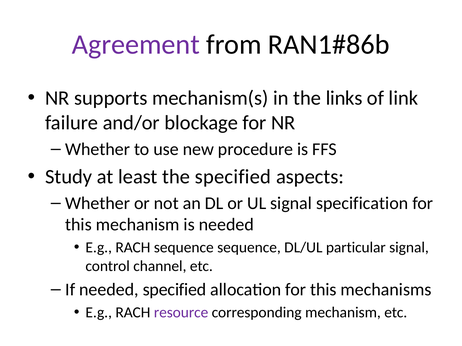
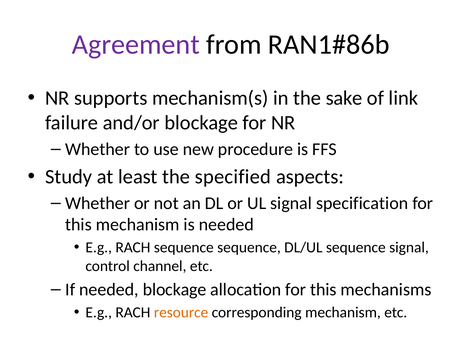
links: links -> sake (344, 98)
DL/UL particular: particular -> sequence (356, 248)
needed specified: specified -> blockage (175, 290)
resource colour: purple -> orange (181, 313)
